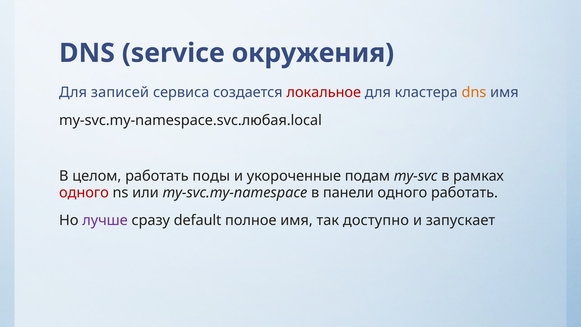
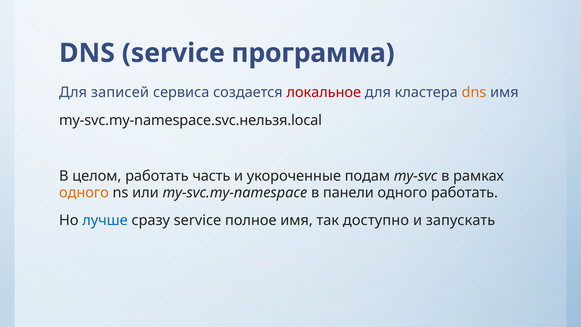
окружения: окружения -> программа (313, 53)
my-svc.my-namespace.svc.любая.local: my-svc.my-namespace.svc.любая.local -> my-svc.my-namespace.svc.нельзя.local (191, 120)
поды: поды -> часть (211, 176)
одного colour: red -> orange (84, 193)
лучше colour: purple -> blue (105, 220)
сразу default: default -> service (197, 220)
запускает: запускает -> запускать (461, 220)
